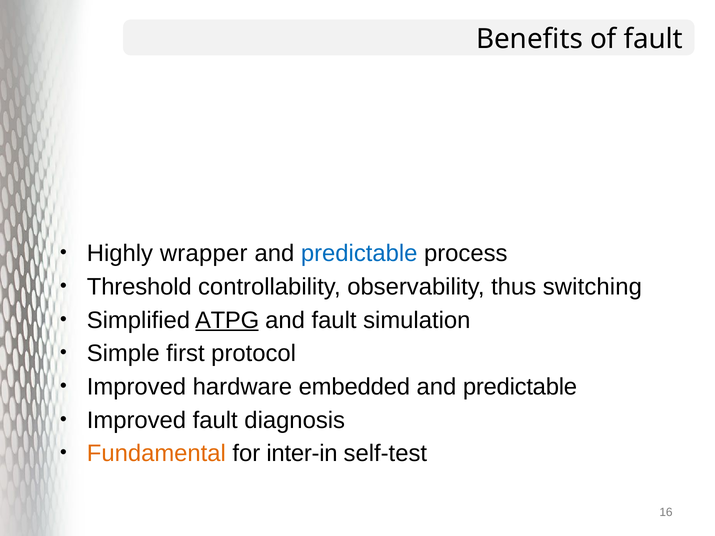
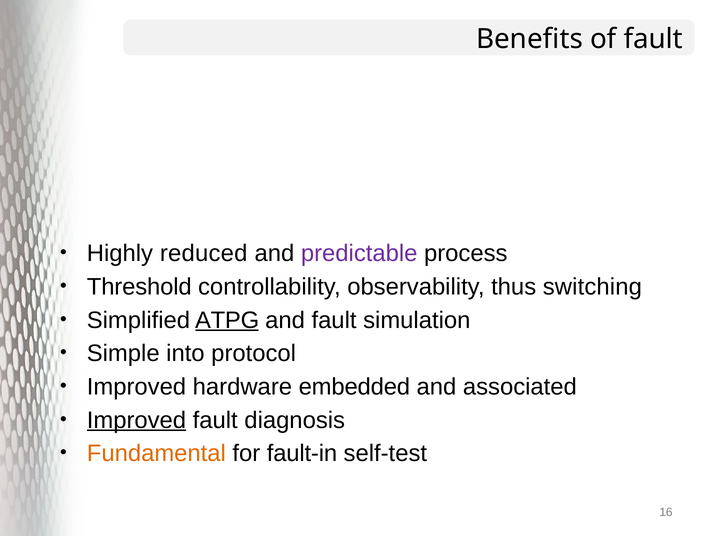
wrapper: wrapper -> reduced (204, 254)
predictable colour: blue -> purple (359, 254)
first: first -> into (185, 354)
predictable: predictable -> associated (520, 387)
Improved underline: none -> present (136, 420)
inter-in: inter-in -> fault-in (302, 454)
